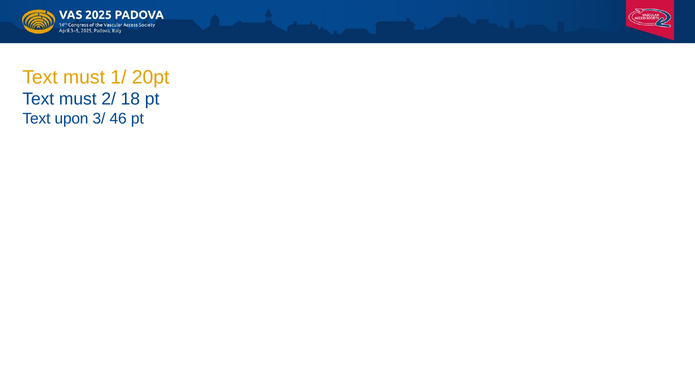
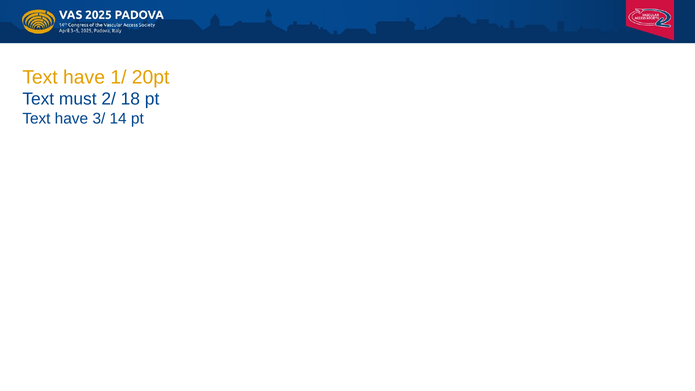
must: must -> have (84, 77)
upon: upon -> have (71, 119)
46: 46 -> 14 (118, 119)
